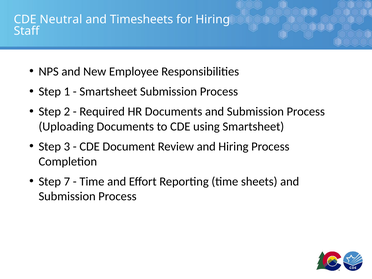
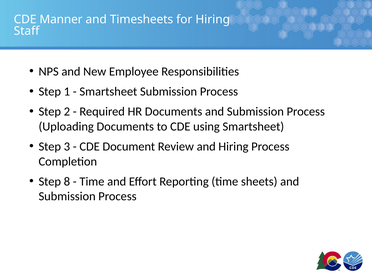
Neutral: Neutral -> Manner (61, 19)
7: 7 -> 8 (67, 182)
